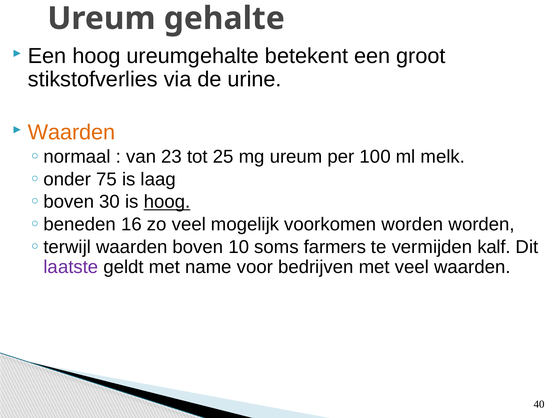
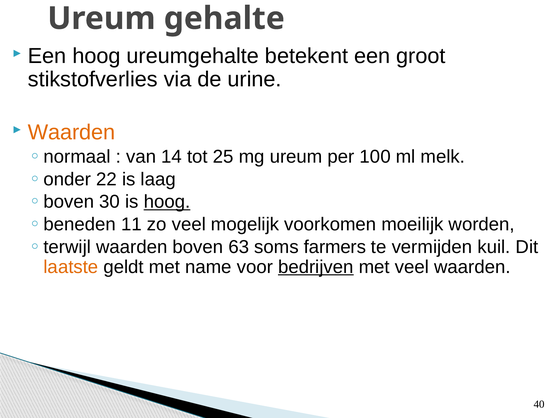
23: 23 -> 14 (172, 157)
75: 75 -> 22 (107, 179)
16: 16 -> 11 (131, 225)
voorkomen worden: worden -> moeilijk (412, 225)
10: 10 -> 63 (239, 247)
kalf: kalf -> kuil (494, 247)
laatste colour: purple -> orange (71, 267)
bedrijven underline: none -> present (316, 267)
